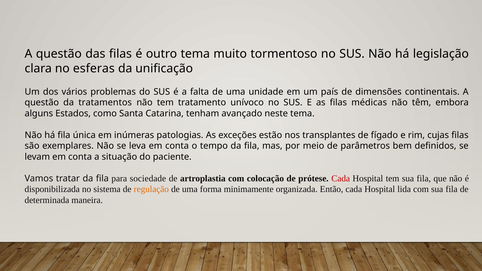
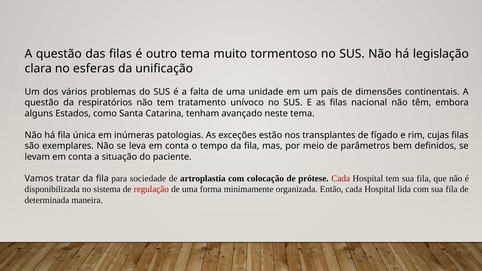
tratamentos: tratamentos -> respiratórios (105, 103)
médicas: médicas -> nacional (369, 103)
regulação colour: orange -> red (151, 189)
